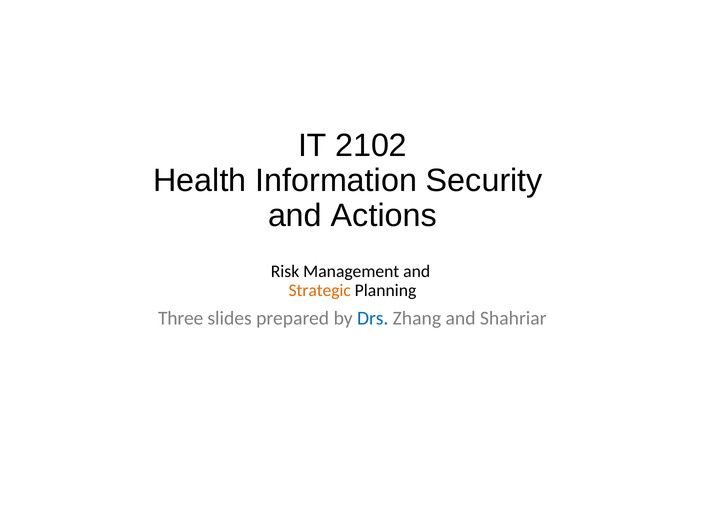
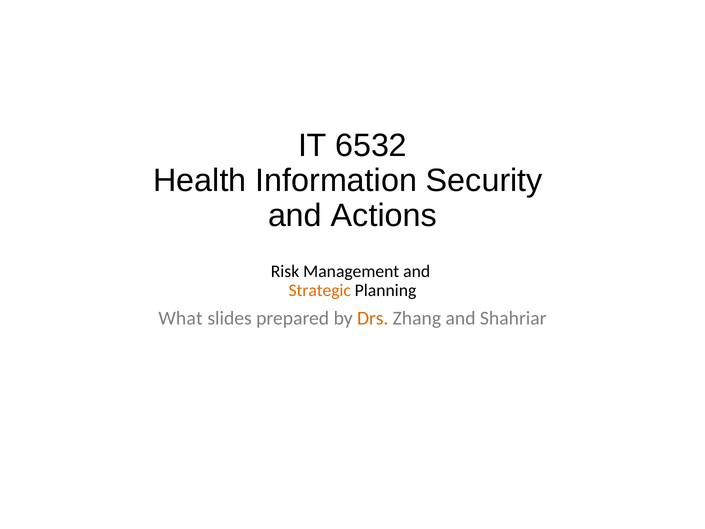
2102: 2102 -> 6532 (371, 146)
Three: Three -> What (180, 318)
Drs colour: blue -> orange (373, 318)
